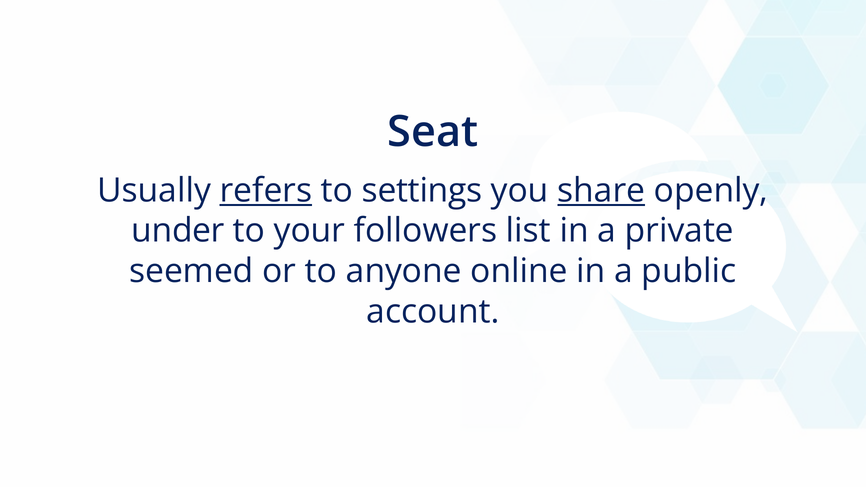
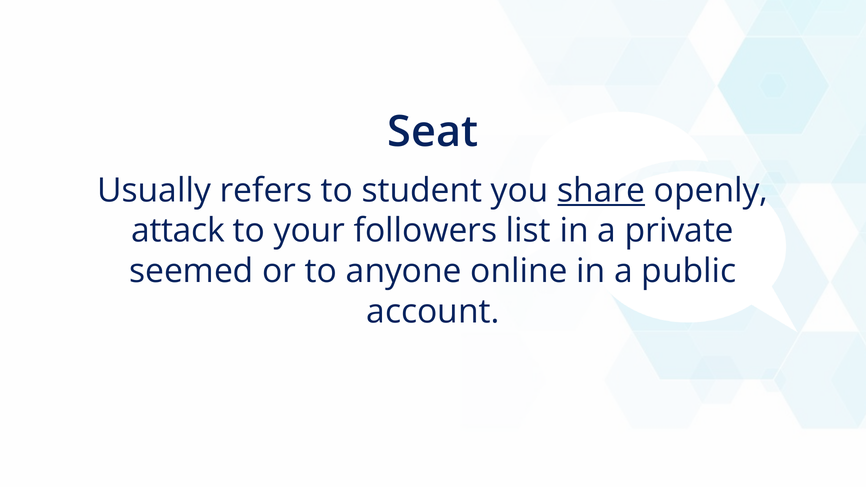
refers underline: present -> none (266, 190)
settings: settings -> student (422, 190)
under: under -> attack (178, 231)
